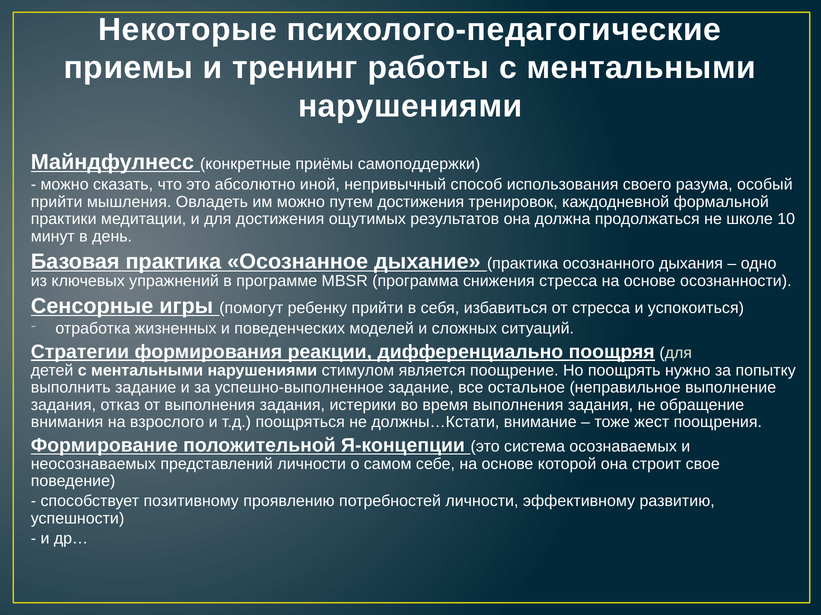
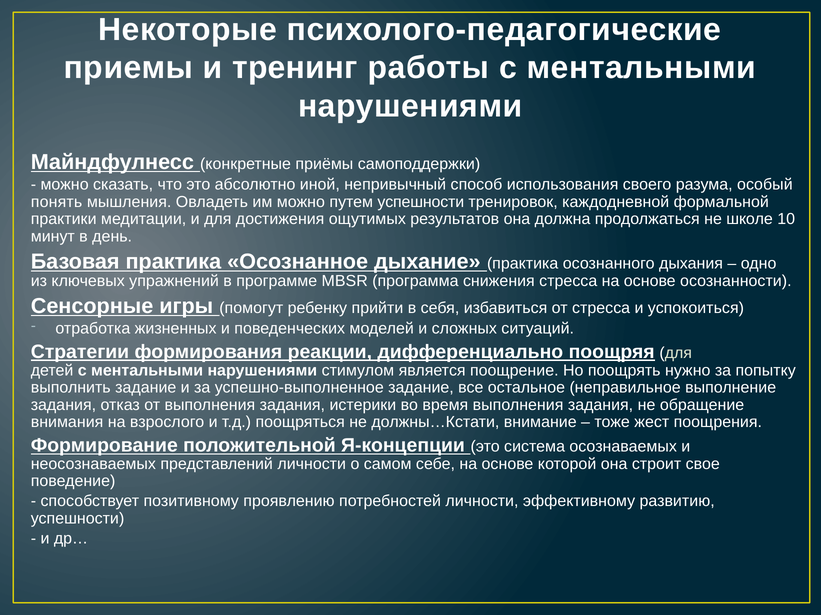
прийти: прийти -> понять (57, 202)
путем достижения: достижения -> успешности (421, 202)
